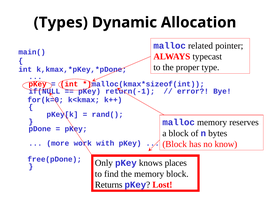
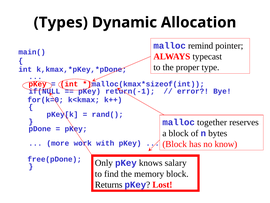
related: related -> remind (201, 46)
malloc memory: memory -> together (212, 122)
places: places -> salary (176, 163)
